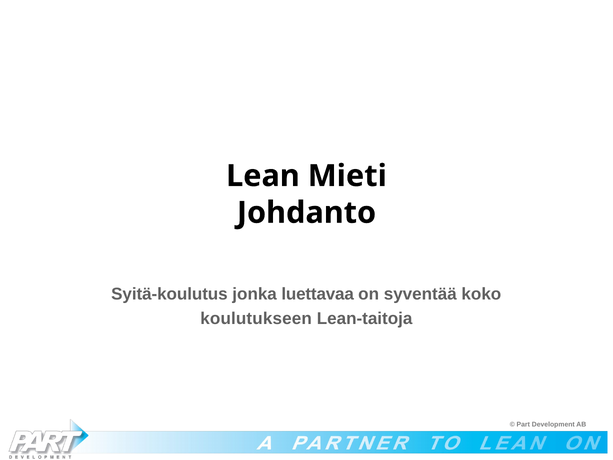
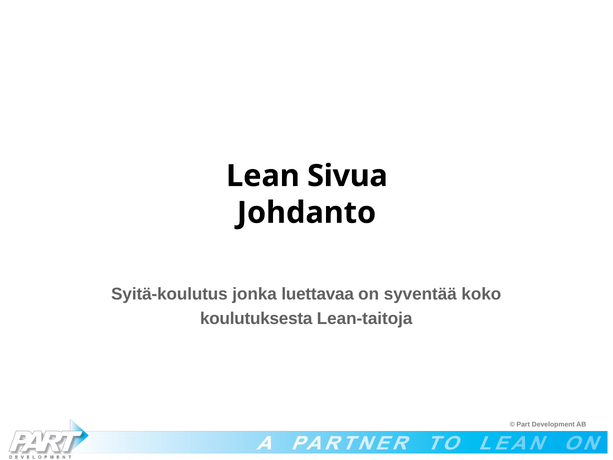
Mieti: Mieti -> Sivua (347, 176)
koulutukseen: koulutukseen -> koulutuksesta (256, 318)
